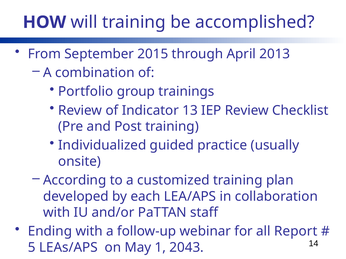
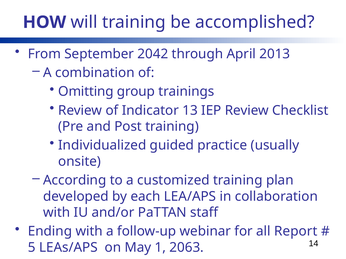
2015: 2015 -> 2042 (153, 54)
Portfolio: Portfolio -> Omitting (86, 92)
2043: 2043 -> 2063 (187, 248)
